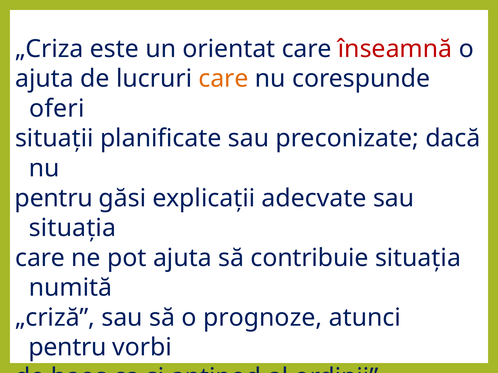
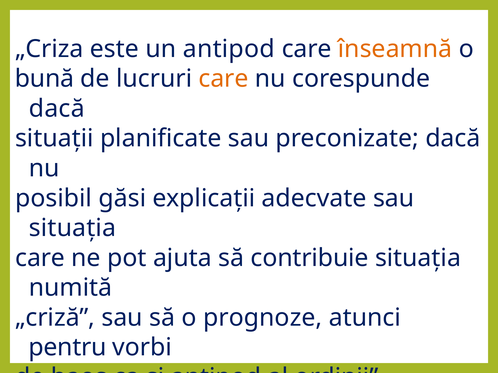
un orientat: orientat -> antipod (229, 49)
înseamnă colour: red -> orange (395, 49)
ajuta: ajuta -> bună (45, 79)
oferi: oferi -> dacă (57, 109)
pentru: pentru -> posibil (54, 198)
